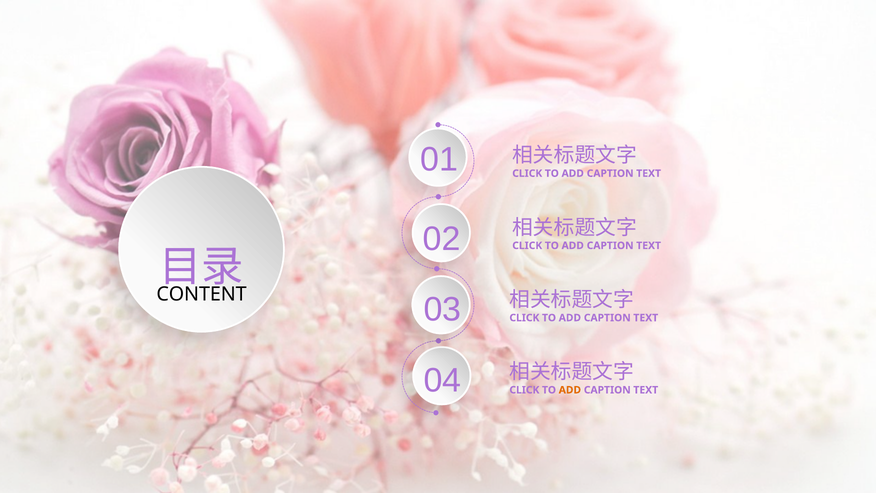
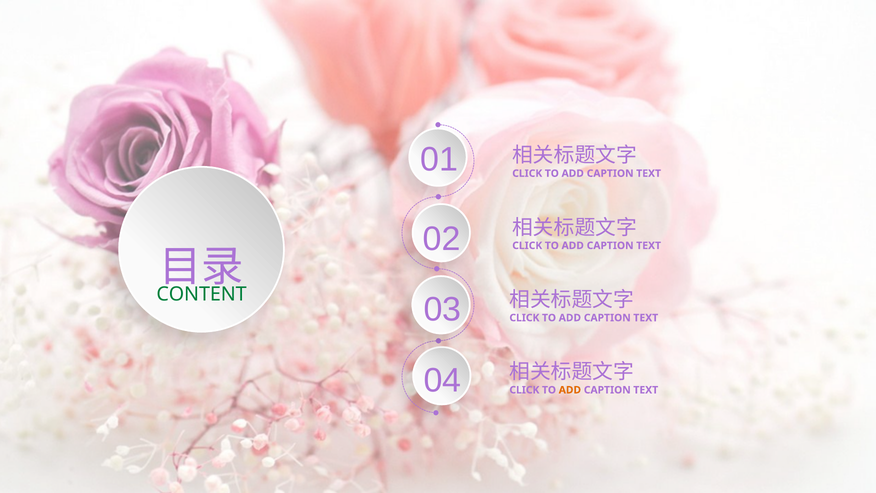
CONTENT colour: black -> green (202, 294)
